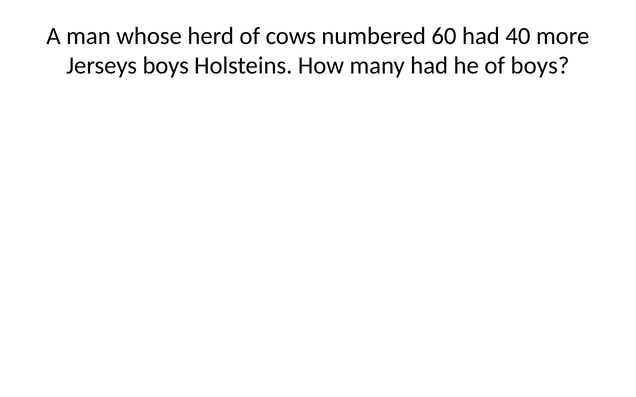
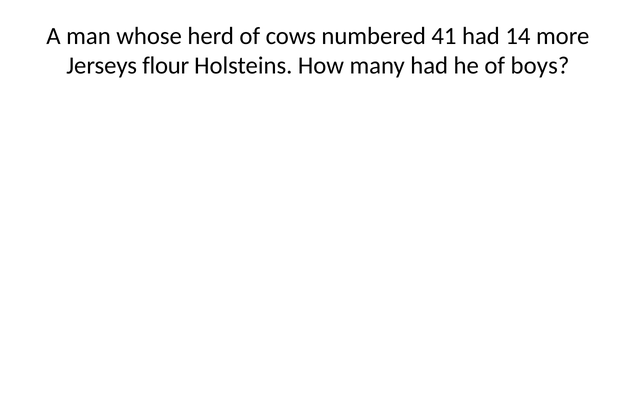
60: 60 -> 41 (444, 36)
40: 40 -> 14 (518, 36)
Jerseys boys: boys -> flour (166, 66)
